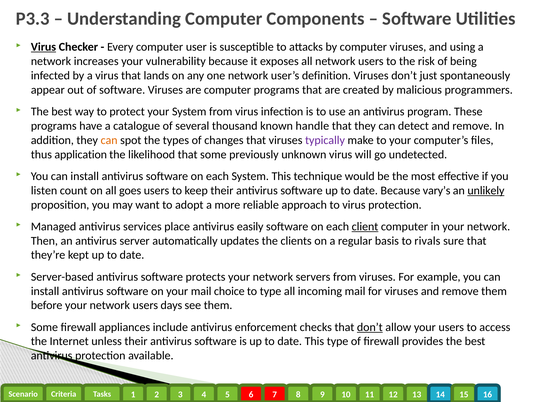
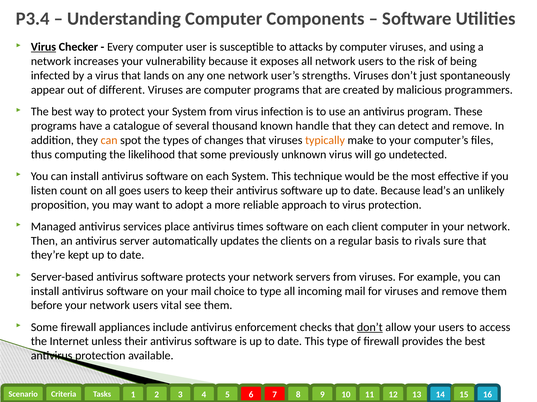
P3.3: P3.3 -> P3.4 (33, 19)
definition: definition -> strengths (326, 76)
of software: software -> different (122, 90)
typically colour: purple -> orange (325, 140)
application: application -> computing (81, 155)
vary’s: vary’s -> lead’s (437, 191)
unlikely underline: present -> none (486, 191)
easily: easily -> times (250, 227)
client underline: present -> none (365, 227)
days: days -> vital (171, 306)
